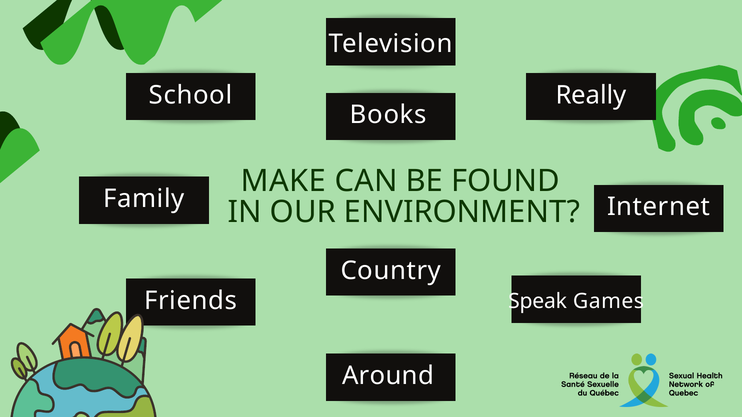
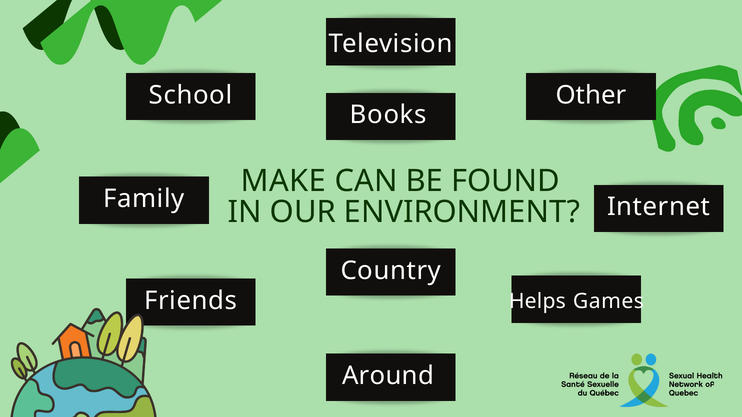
Really: Really -> Other (591, 95)
Speak: Speak -> Helps (537, 302)
